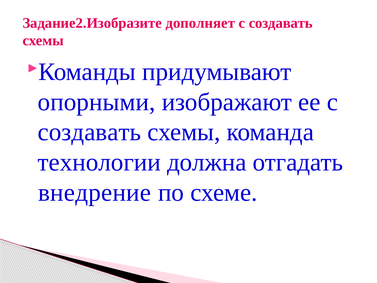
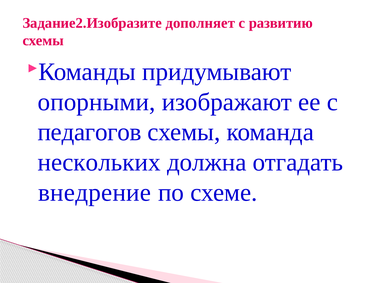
создавать: создавать -> развитию (281, 23)
создавать: создавать -> педагогов (90, 132)
технологии: технологии -> нескольких (99, 162)
